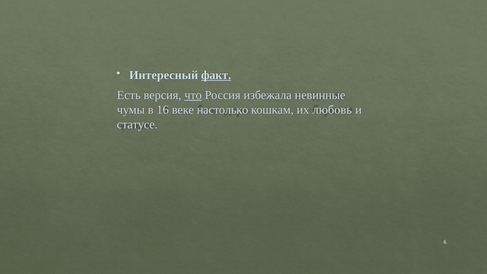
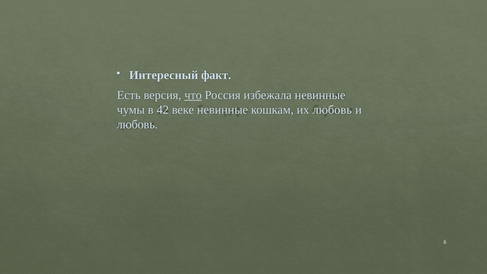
факт underline: present -> none (216, 75)
16: 16 -> 42 (163, 110)
веке настолько: настолько -> невинные (222, 110)
статусе: статусе -> любовь (137, 124)
